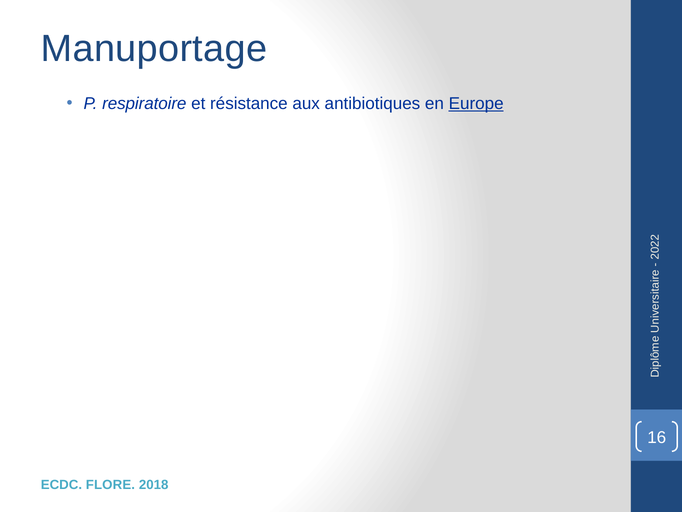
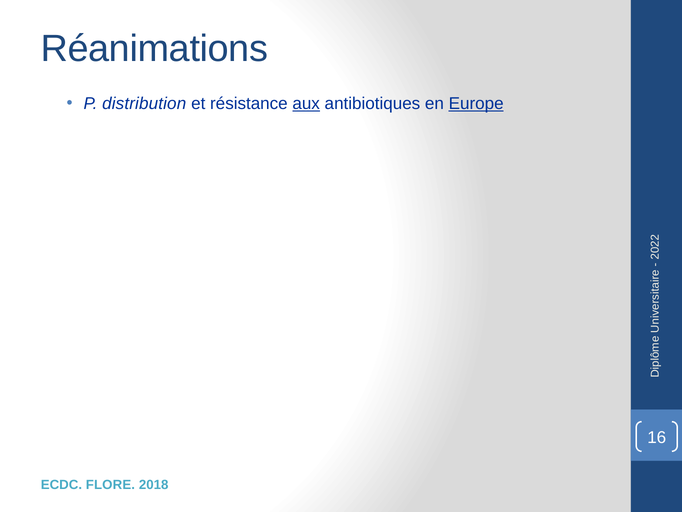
Manuportage: Manuportage -> Réanimations (154, 49)
respiratoire: respiratoire -> distribution (144, 104)
aux underline: none -> present (306, 104)
